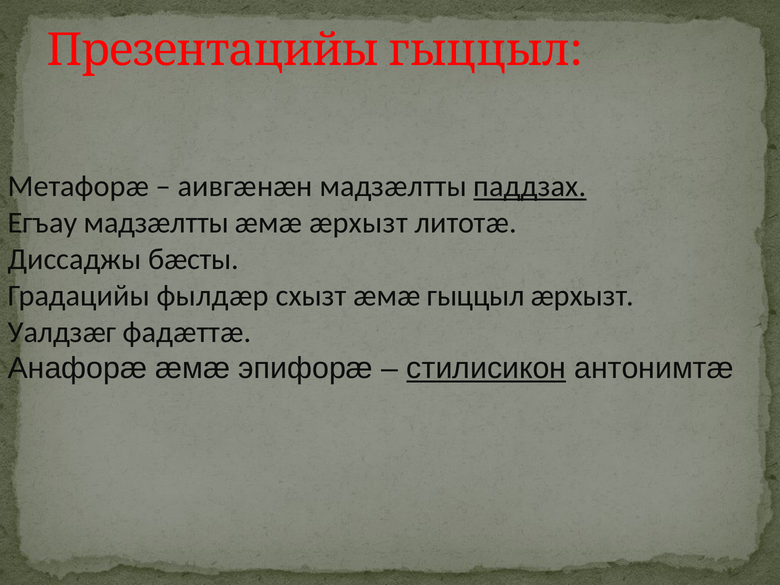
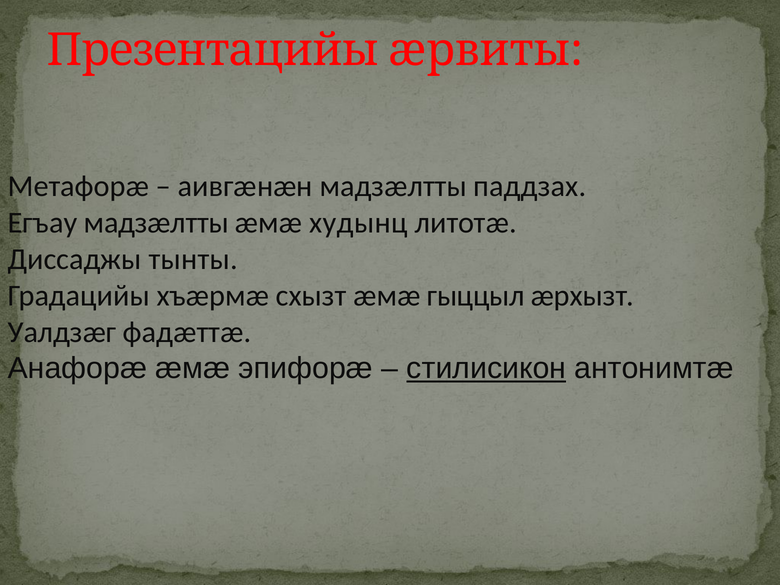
Презентацийы гыццыл: гыццыл -> æрвиты (486, 50)
паддзах underline: present -> none (530, 186)
æмæ æрхызт: æрхызт -> худынц (358, 223)
бæсты: бæсты -> тынты (193, 259)
фылдæр: фылдæр -> хъæрмæ (213, 296)
